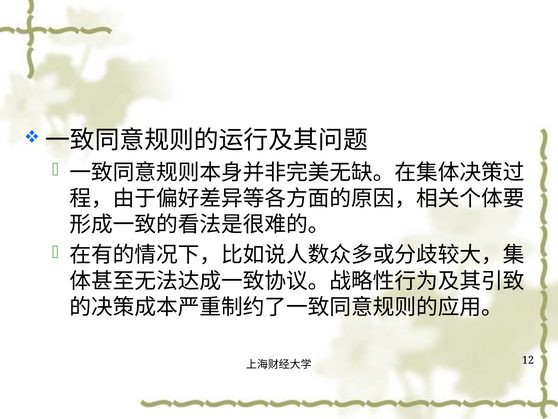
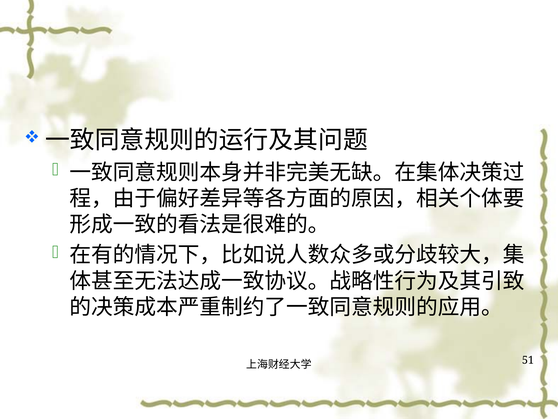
12: 12 -> 51 (528, 360)
